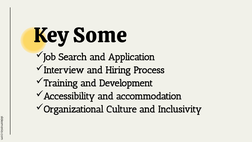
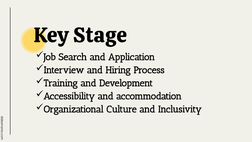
Some: Some -> Stage (100, 35)
